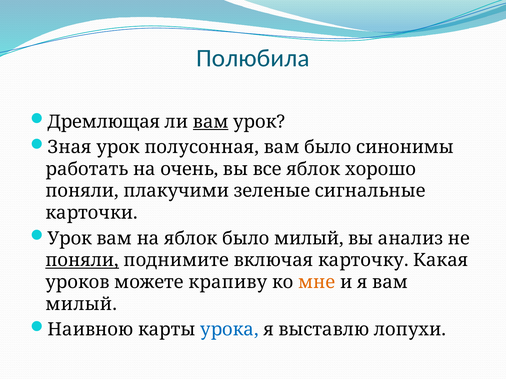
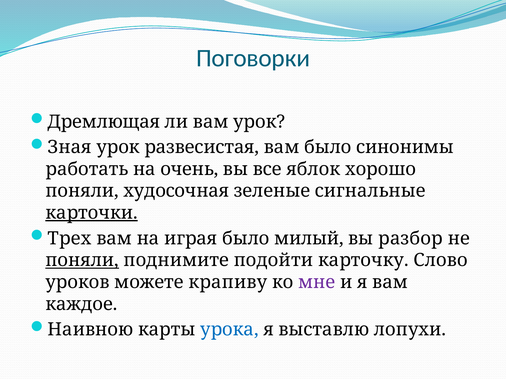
Полюбила: Полюбила -> Поговорки (253, 58)
вам underline: present -> none (211, 122)
полусонная: полусонная -> развесистая (202, 147)
плакучими: плакучими -> худосочная (176, 191)
карточки underline: none -> present (92, 213)
Урок: Урок -> Трех (70, 239)
на яблок: яблок -> играя (191, 239)
анализ: анализ -> разбор (410, 239)
включая: включая -> подойти (273, 261)
Какая: Какая -> Слово (441, 261)
мне colour: orange -> purple (317, 283)
милый: милый -> каждое (81, 304)
